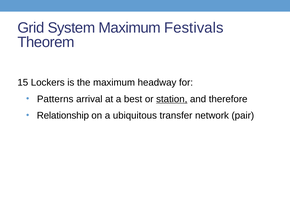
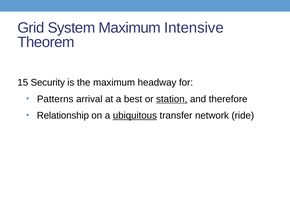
Festivals: Festivals -> Intensive (194, 28)
Lockers: Lockers -> Security (48, 82)
ubiquitous underline: none -> present (135, 115)
pair: pair -> ride (243, 115)
